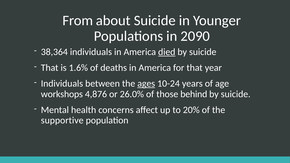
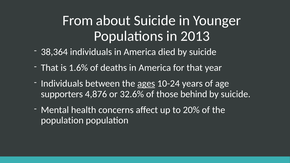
2090: 2090 -> 2013 (195, 36)
died underline: present -> none (167, 52)
workshops: workshops -> supporters (62, 94)
26.0%: 26.0% -> 32.6% (132, 94)
supportive: supportive -> population (62, 120)
